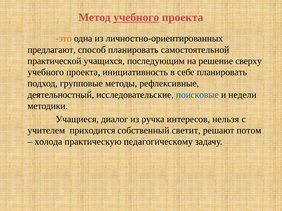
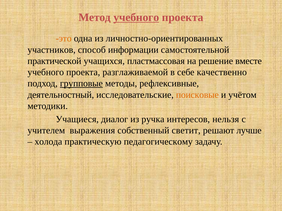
предлагают: предлагают -> участников (52, 50)
способ планировать: планировать -> информации (133, 50)
последующим: последующим -> пластмассовая (156, 61)
сверху: сверху -> вместе (249, 61)
инициативность: инициативность -> разглаживаемой (135, 72)
себе планировать: планировать -> качественно (222, 72)
групповые underline: none -> present (81, 84)
поисковые colour: blue -> orange (197, 95)
недели: недели -> учётом (242, 95)
приходится: приходится -> выражения (92, 131)
потом: потом -> лучше (249, 131)
